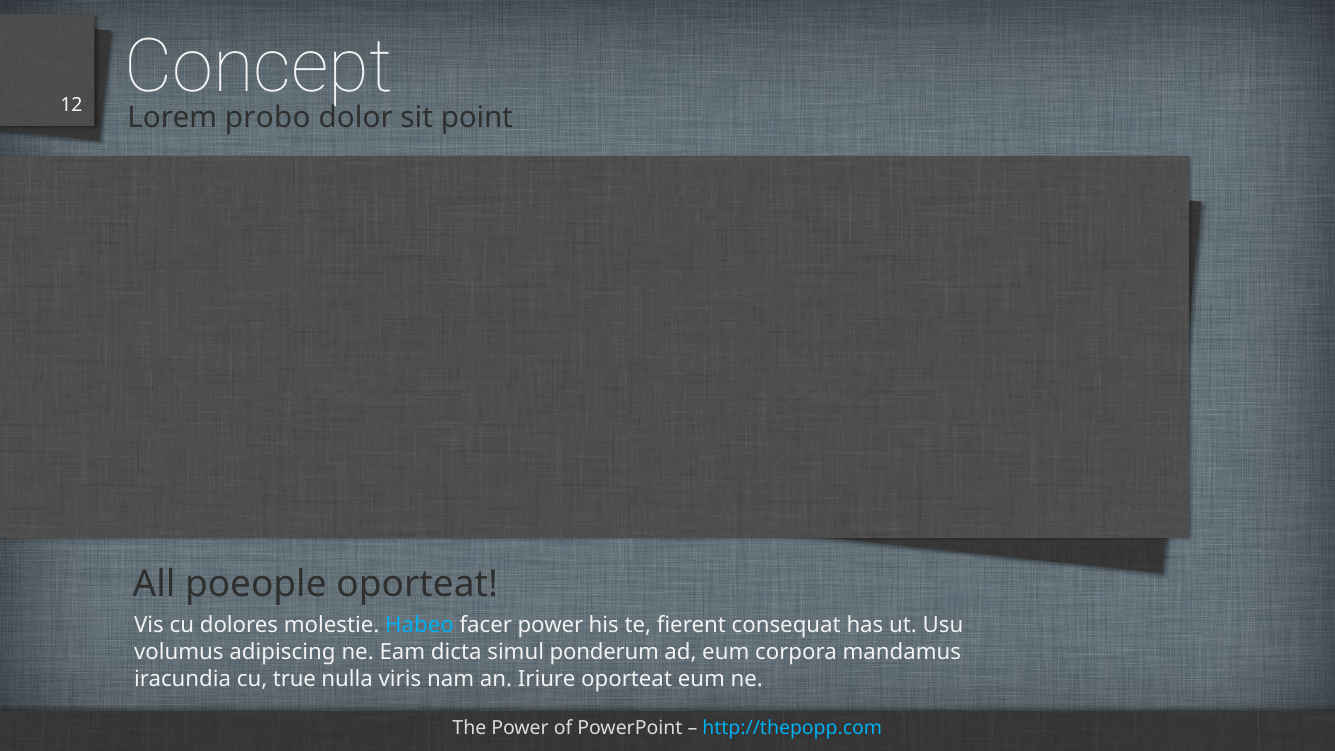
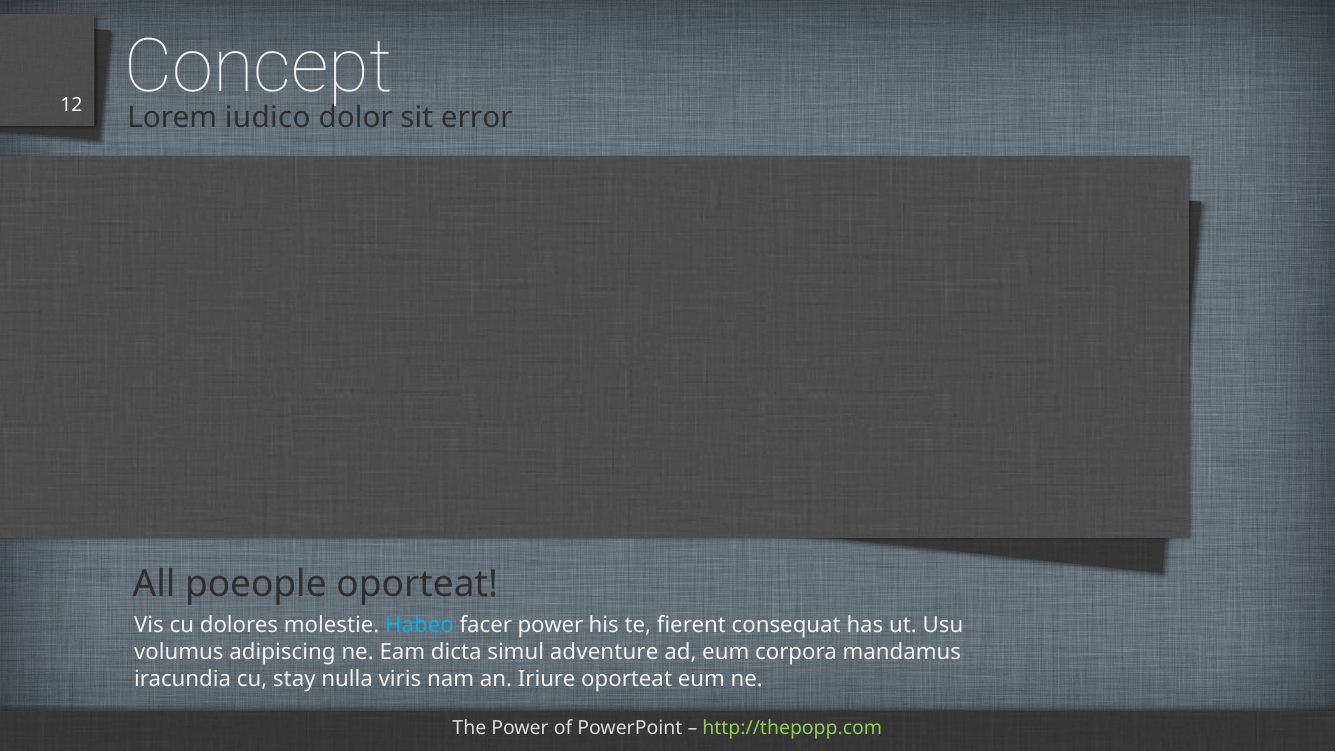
probo: probo -> iudico (268, 117)
point: point -> error (477, 117)
ponderum: ponderum -> adventure (604, 652)
true: true -> stay (294, 679)
http://thepopp.com colour: light blue -> light green (792, 729)
